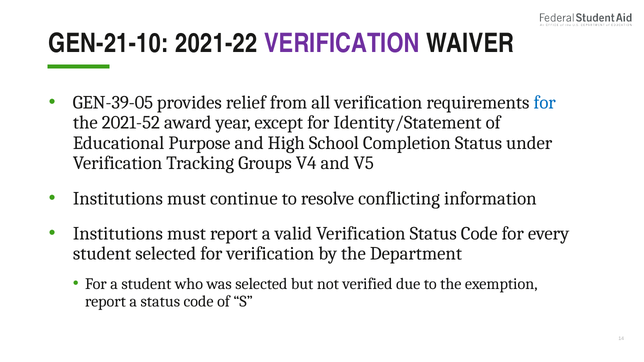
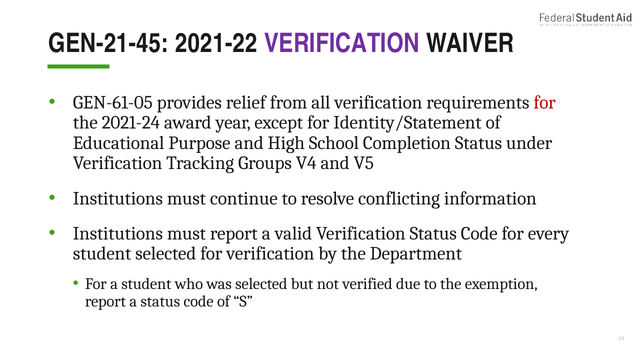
GEN-21-10: GEN-21-10 -> GEN-21-45 (108, 44)
GEN-39-05: GEN-39-05 -> GEN-61-05 (113, 103)
for colour: blue -> red (545, 103)
2021-52: 2021-52 -> 2021-24 (131, 123)
